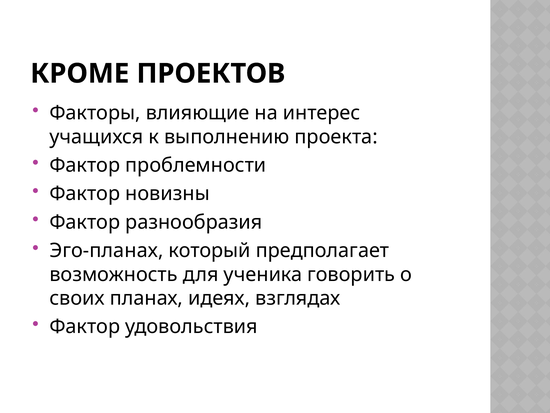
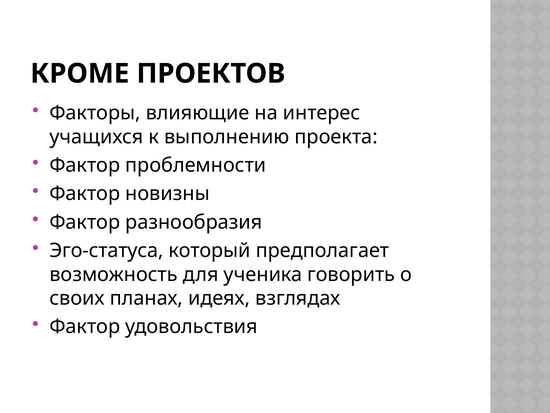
Эго-планах: Эго-планах -> Эго-статуса (106, 250)
